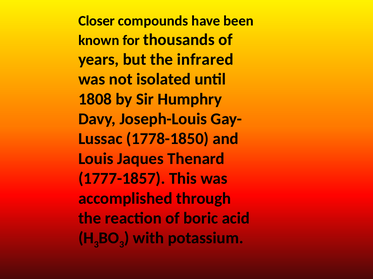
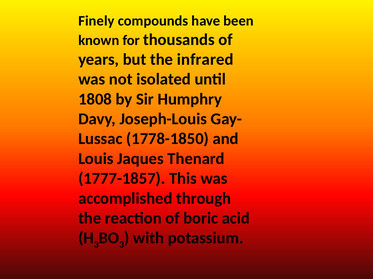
Closer: Closer -> Finely (96, 21)
